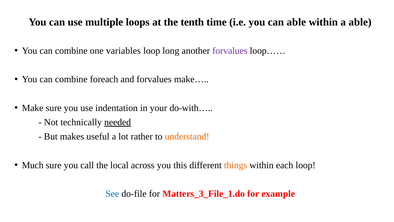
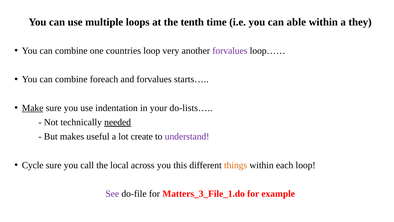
a able: able -> they (360, 22)
variables: variables -> countries (123, 51)
long: long -> very (171, 51)
make…: make… -> starts… (191, 79)
Make underline: none -> present (33, 108)
do-with…: do-with… -> do-lists… (191, 108)
rather: rather -> create (142, 136)
understand colour: orange -> purple (187, 136)
Much: Much -> Cycle (33, 165)
See colour: blue -> purple (112, 194)
